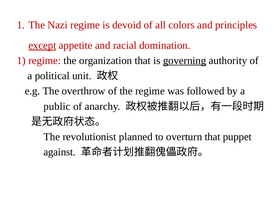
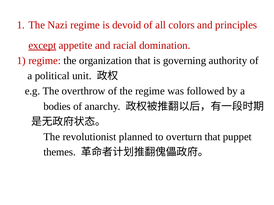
governing underline: present -> none (185, 61)
public: public -> bodies (57, 107)
against: against -> themes (60, 152)
